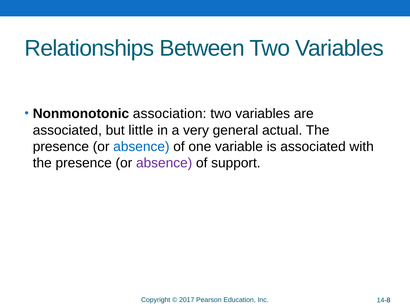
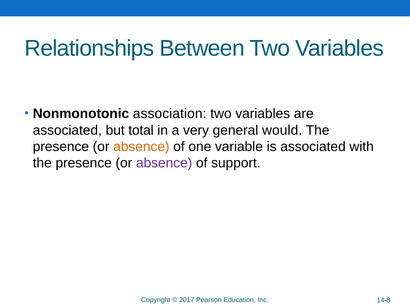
little: little -> total (141, 130)
actual: actual -> would (282, 130)
absence colour: blue -> orange (141, 147)
